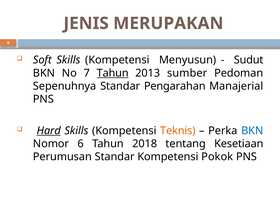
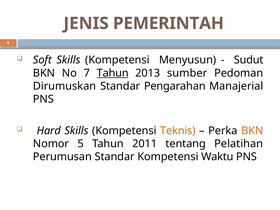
MERUPAKAN: MERUPAKAN -> PEMERINTAH (168, 23)
Sepenuhnya: Sepenuhnya -> Dirumuskan (65, 86)
Hard underline: present -> none (49, 131)
BKN colour: blue -> orange (252, 131)
6: 6 -> 5 (81, 144)
2018: 2018 -> 2011 (145, 144)
Kesetiaan: Kesetiaan -> Pelatihan (239, 144)
Pokok: Pokok -> Waktu (217, 157)
